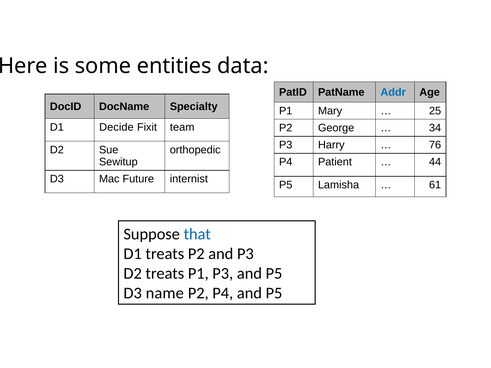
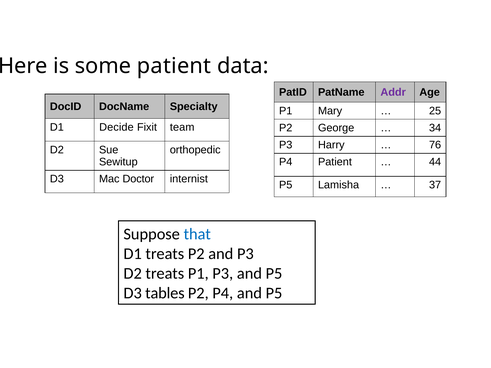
some entities: entities -> patient (174, 66)
Addr colour: blue -> purple (393, 92)
Future: Future -> Doctor (138, 179)
61: 61 -> 37 (435, 185)
name: name -> tables (165, 293)
